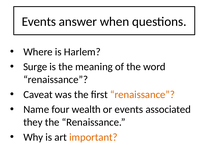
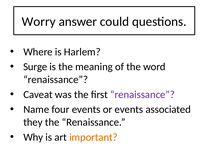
Events: Events -> Worry (39, 22)
when: when -> could (115, 22)
renaissance colour: orange -> purple (142, 94)
four wealth: wealth -> events (86, 109)
